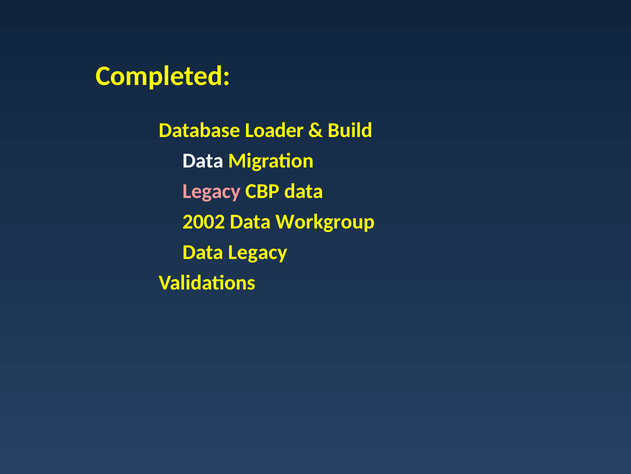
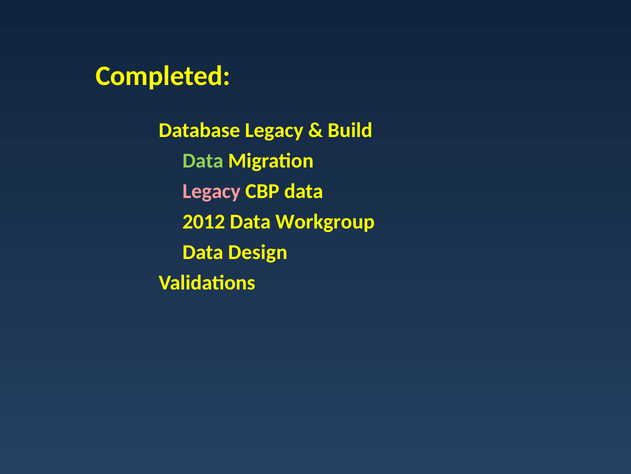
Database Loader: Loader -> Legacy (274, 130)
Data colour: white -> light green (203, 160)
2002: 2002 -> 2012 (204, 221)
Data Legacy: Legacy -> Design (258, 252)
